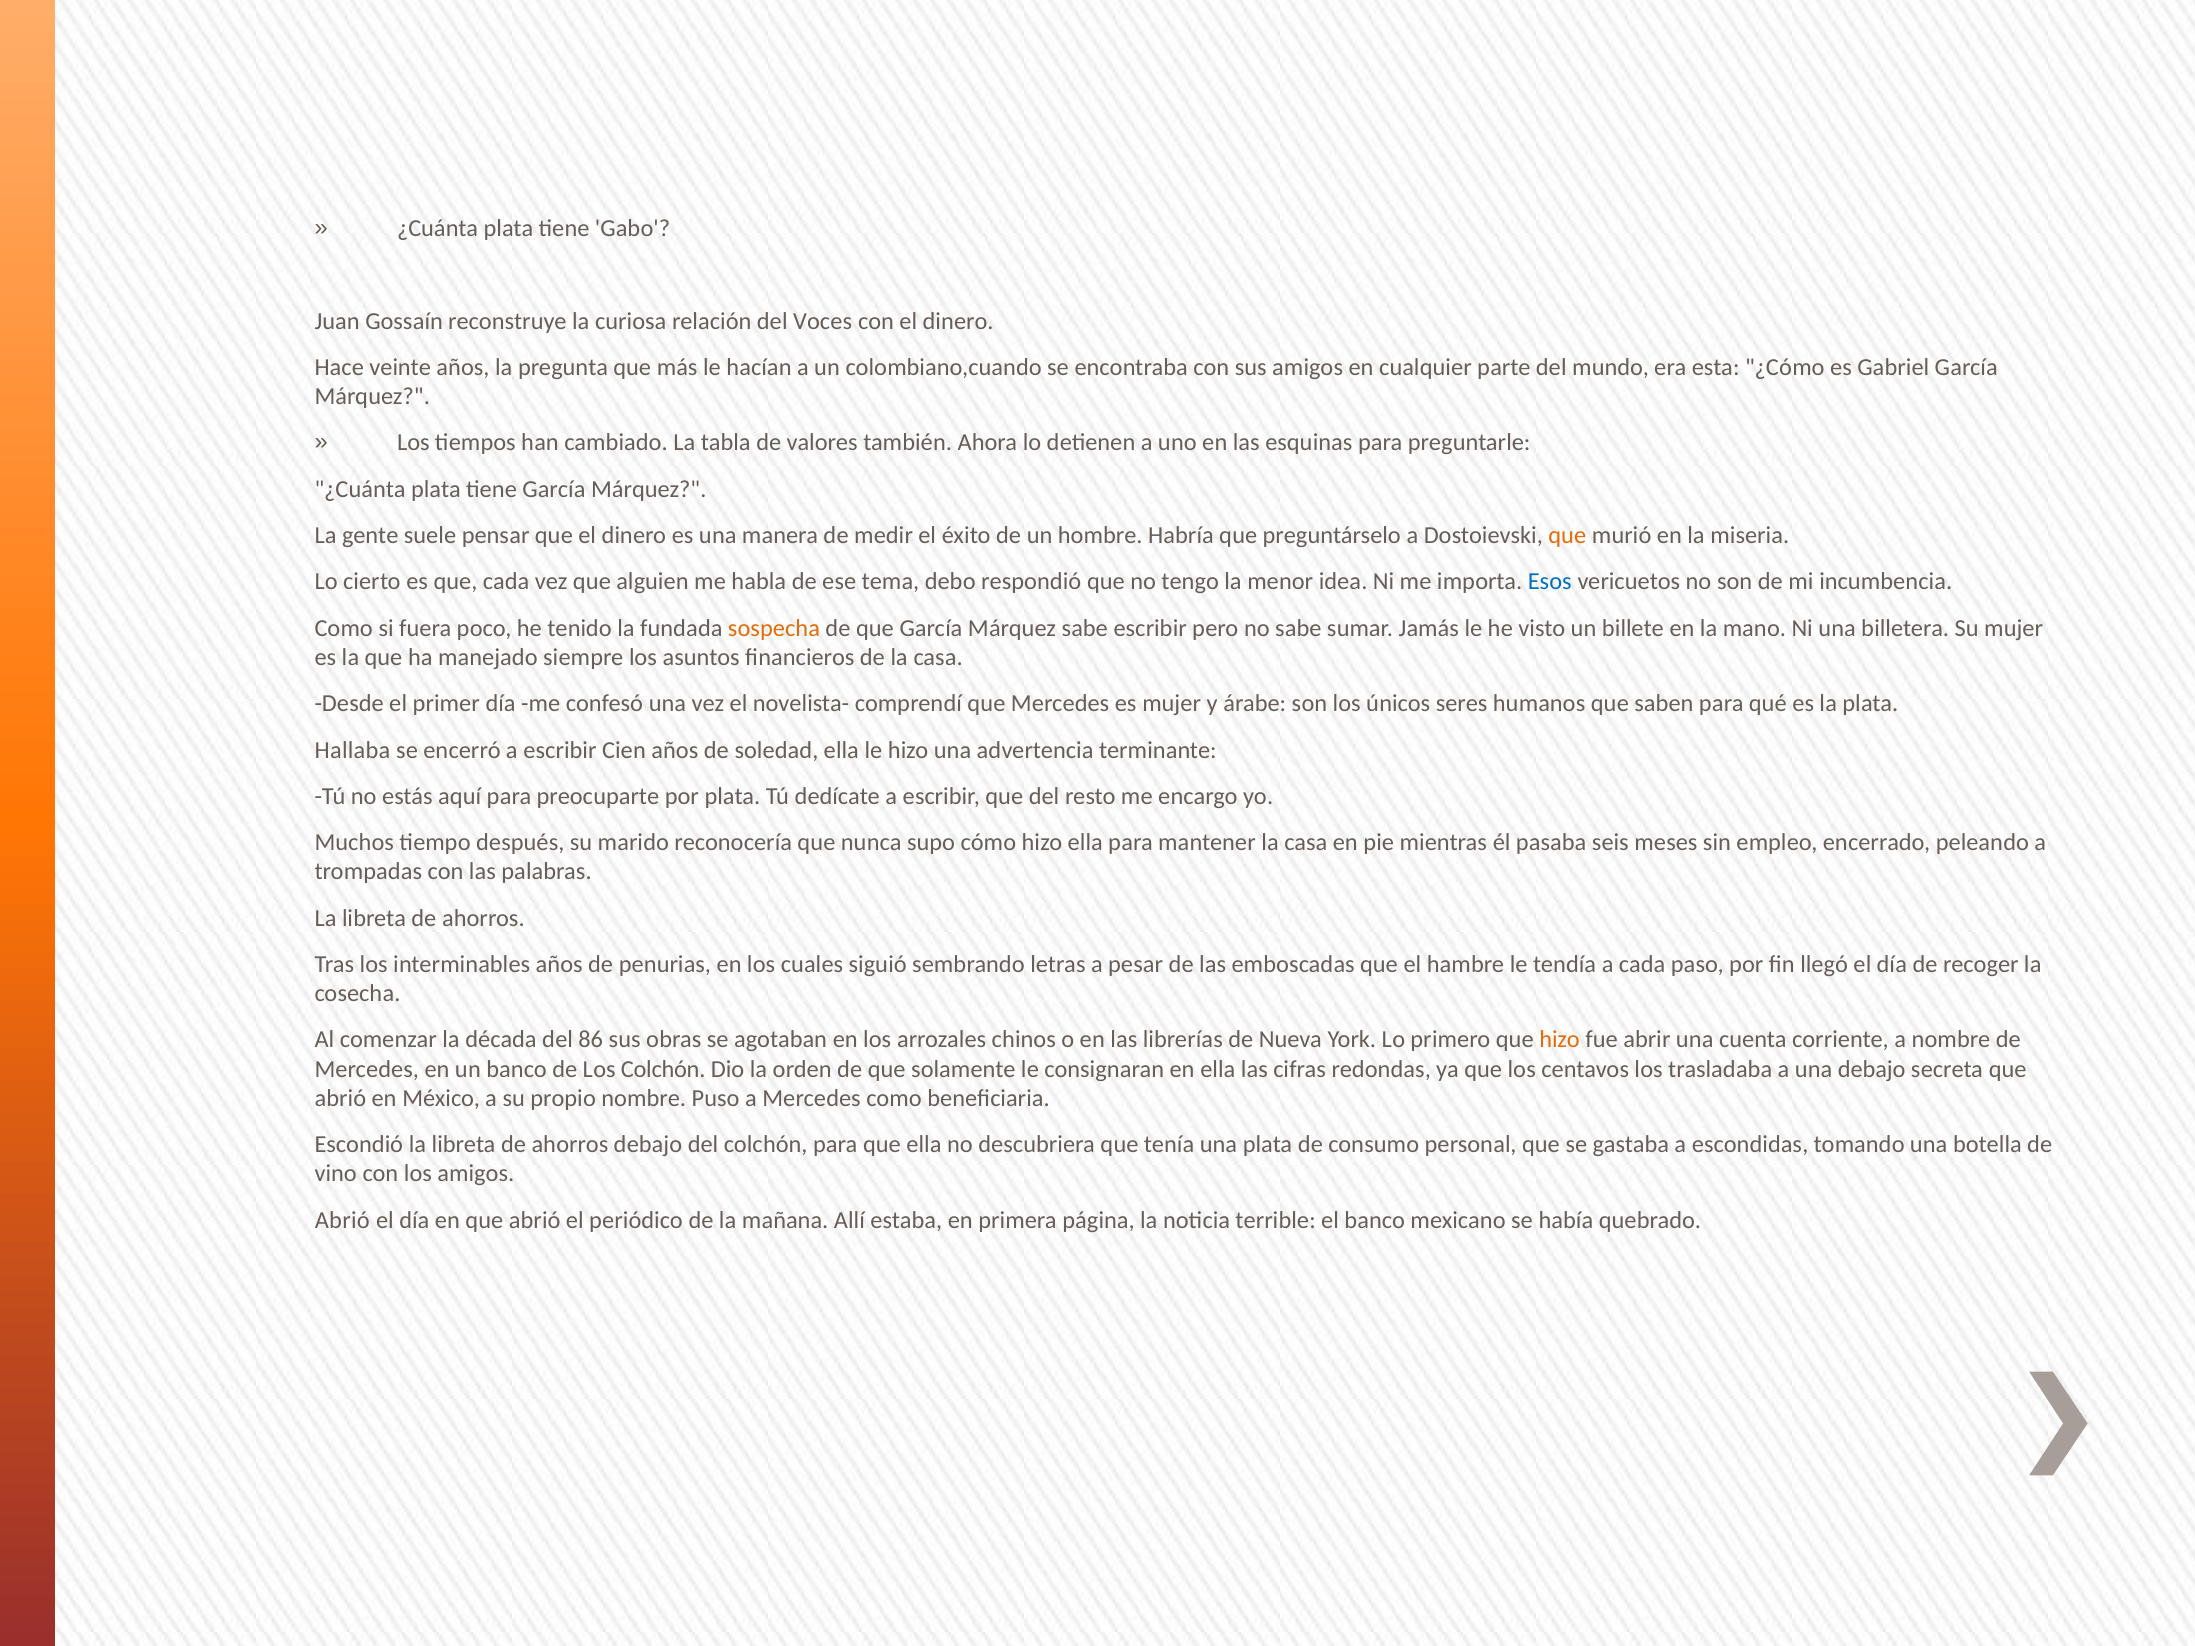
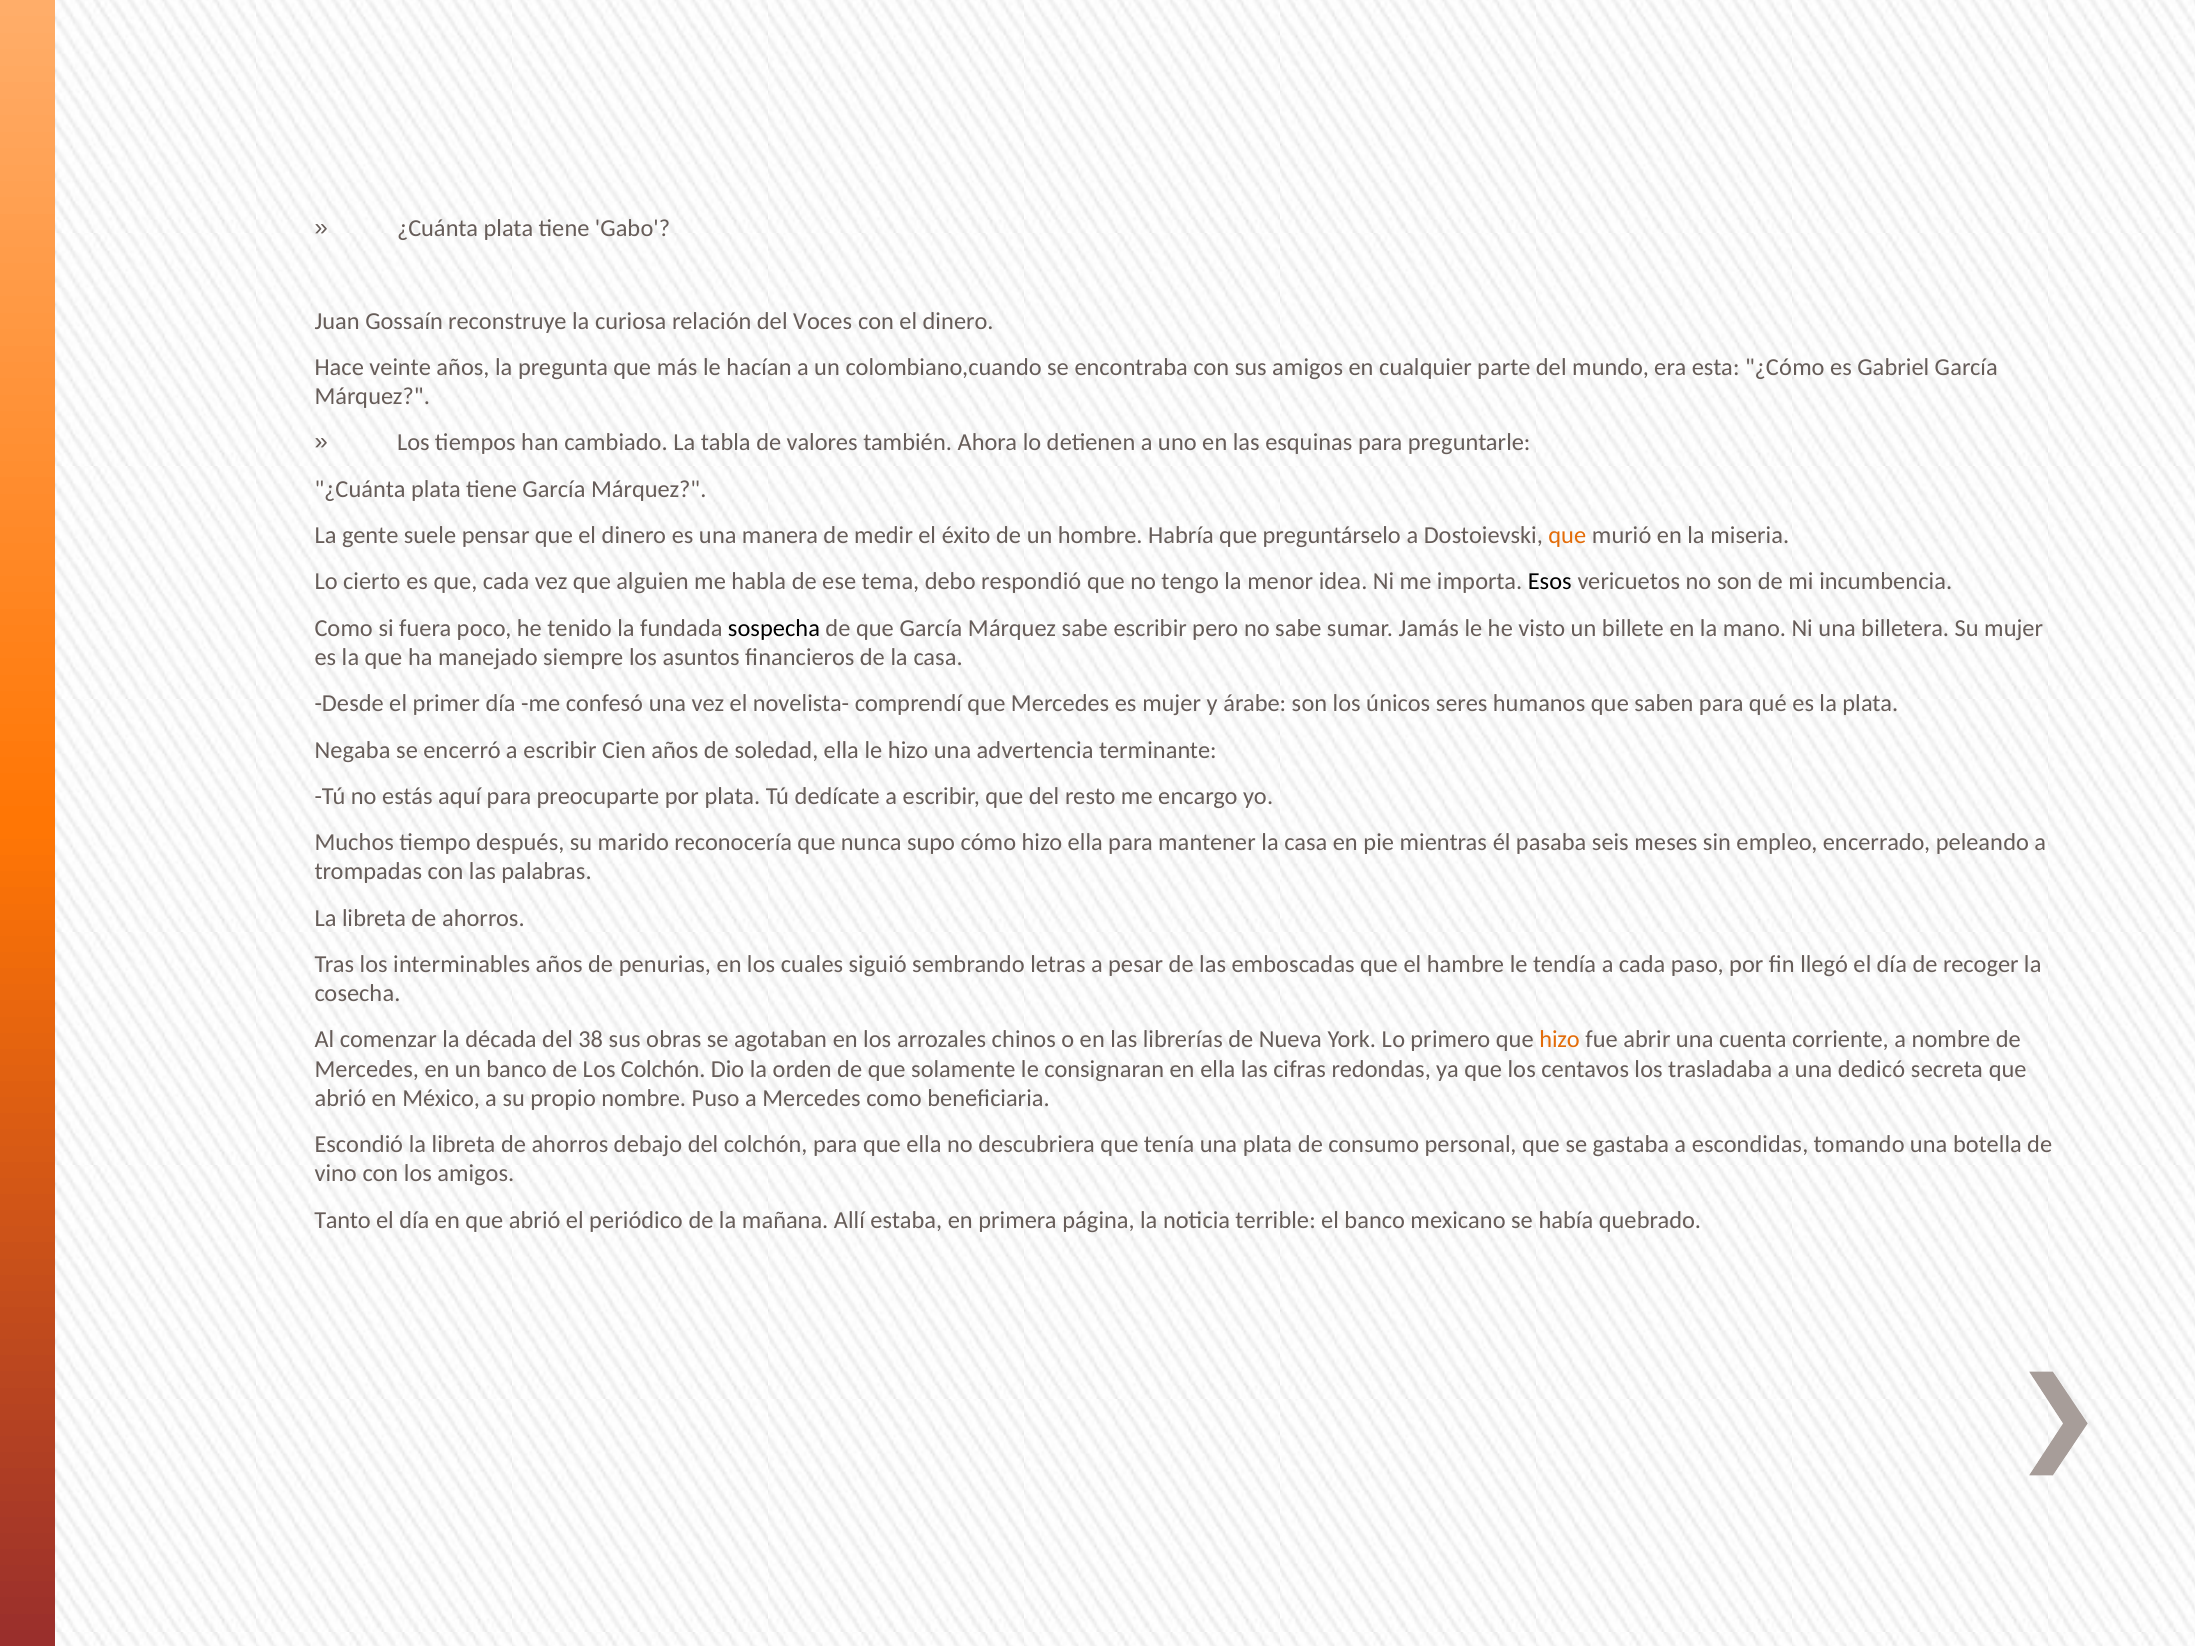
Esos colour: blue -> black (1550, 582)
sospecha colour: orange -> black (774, 628)
Hallaba: Hallaba -> Negaba (353, 750)
86: 86 -> 38 (591, 1040)
una debajo: debajo -> dedicó (1872, 1069)
Abrió: Abrió -> Tanto (343, 1220)
